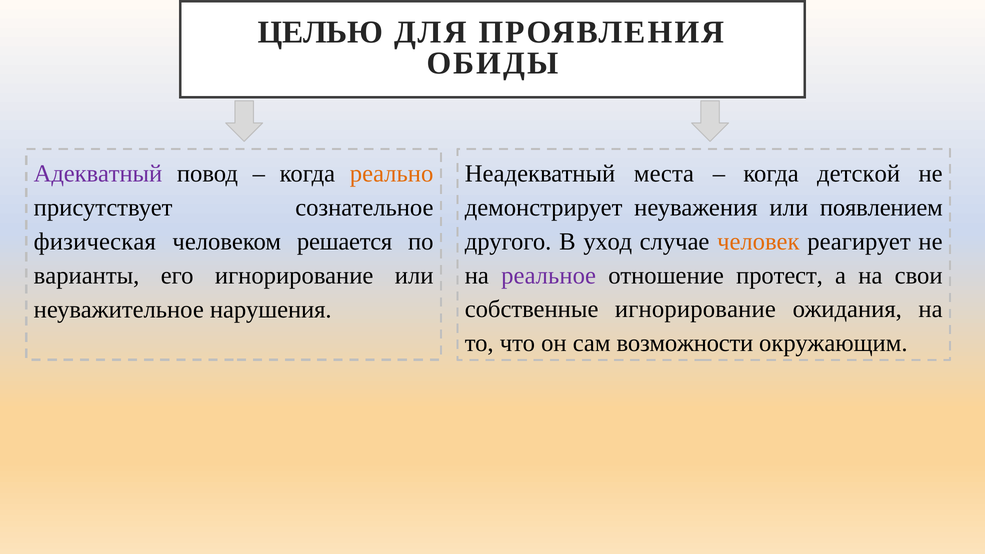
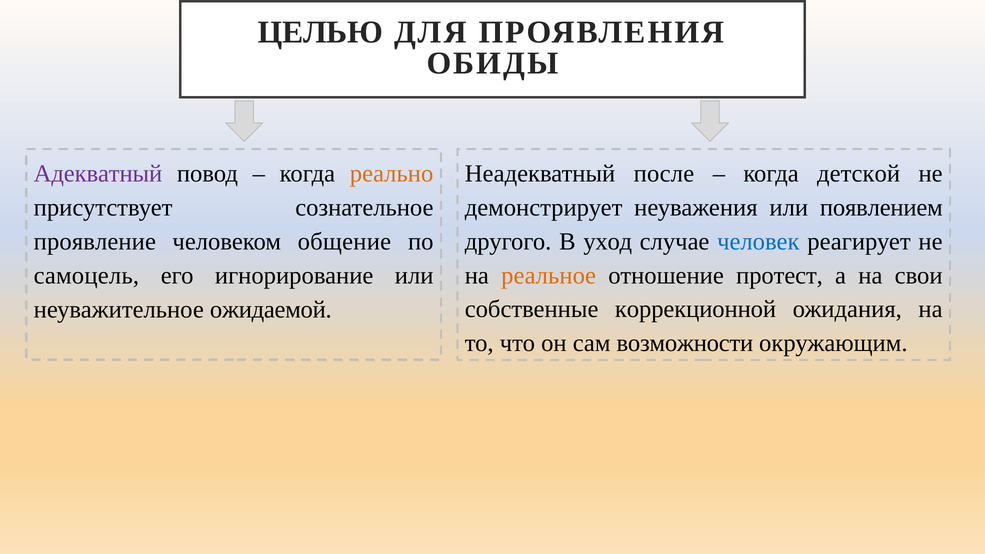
места: места -> после (664, 174)
человек colour: orange -> blue (758, 241)
физическая: физическая -> проявление (95, 242)
решается: решается -> общение (344, 242)
реальное colour: purple -> orange (549, 275)
варианты: варианты -> самоцель (86, 276)
собственные игнорирование: игнорирование -> коррекционной (696, 309)
нарушения: нарушения -> ожидаемой (271, 309)
